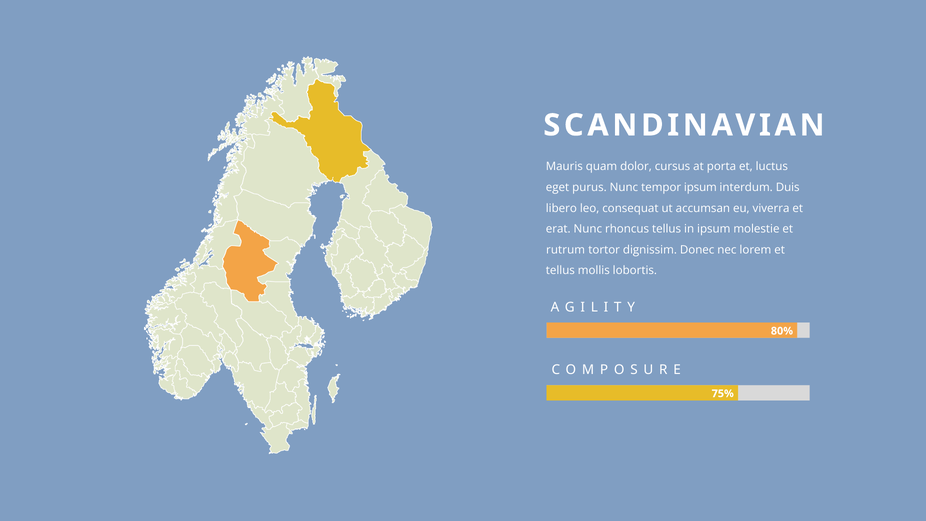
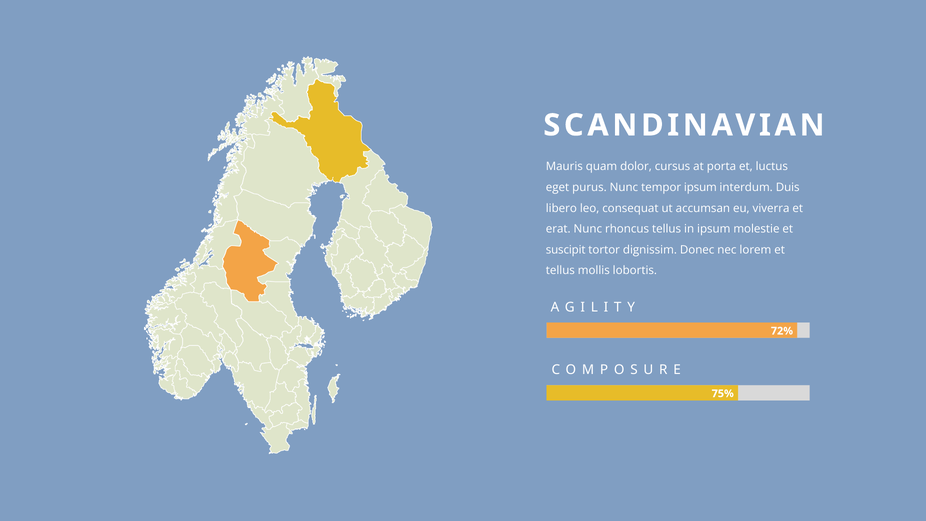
rutrum: rutrum -> suscipit (566, 250)
80%: 80% -> 72% (782, 331)
